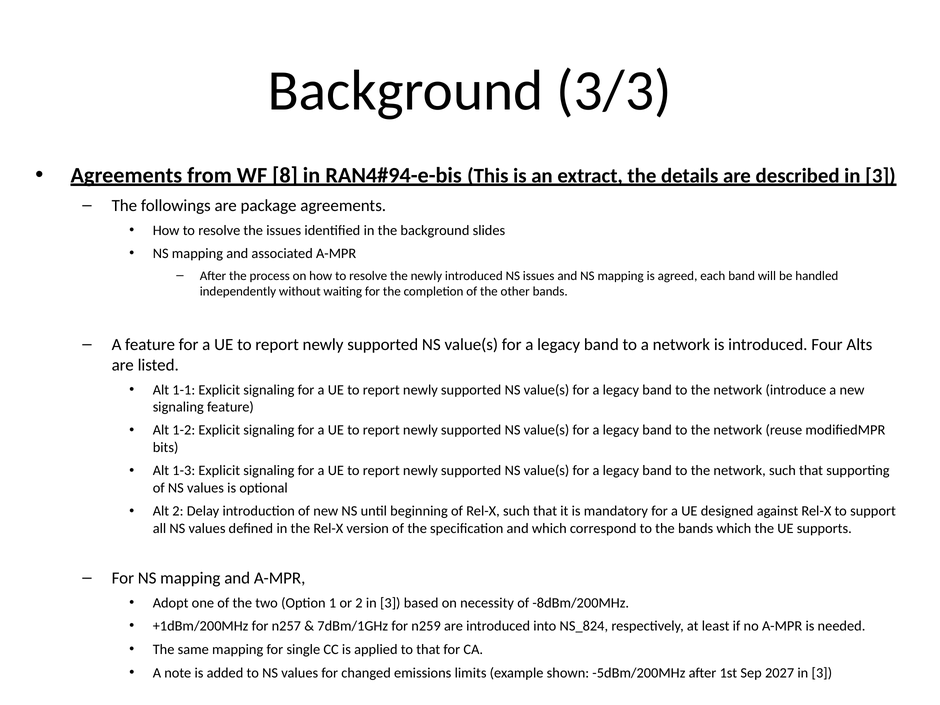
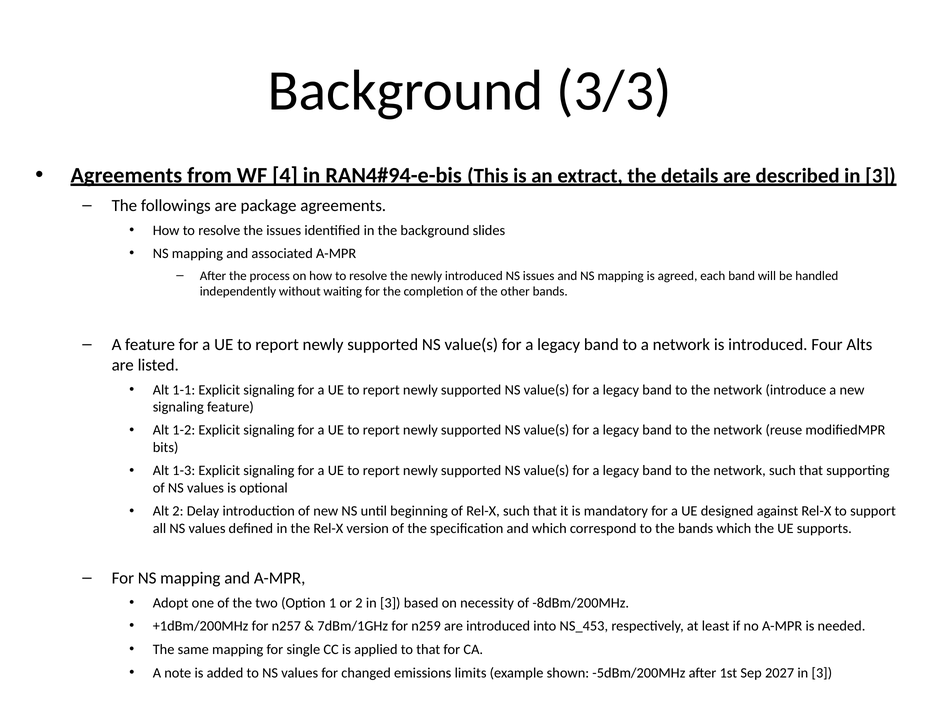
8: 8 -> 4 (285, 175)
NS_824: NS_824 -> NS_453 (584, 626)
